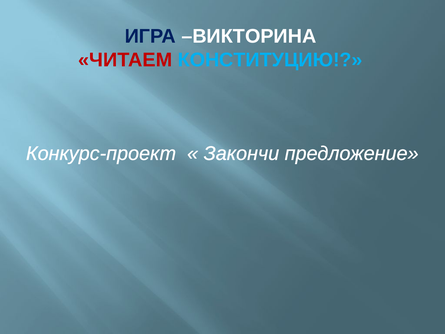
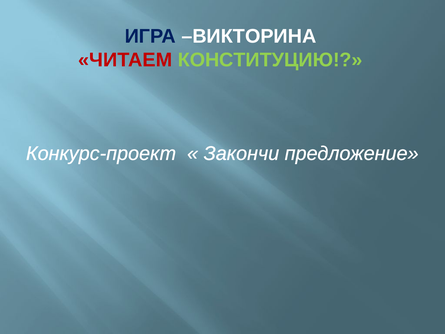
КОНСТИТУЦИЮ colour: light blue -> light green (270, 60)
